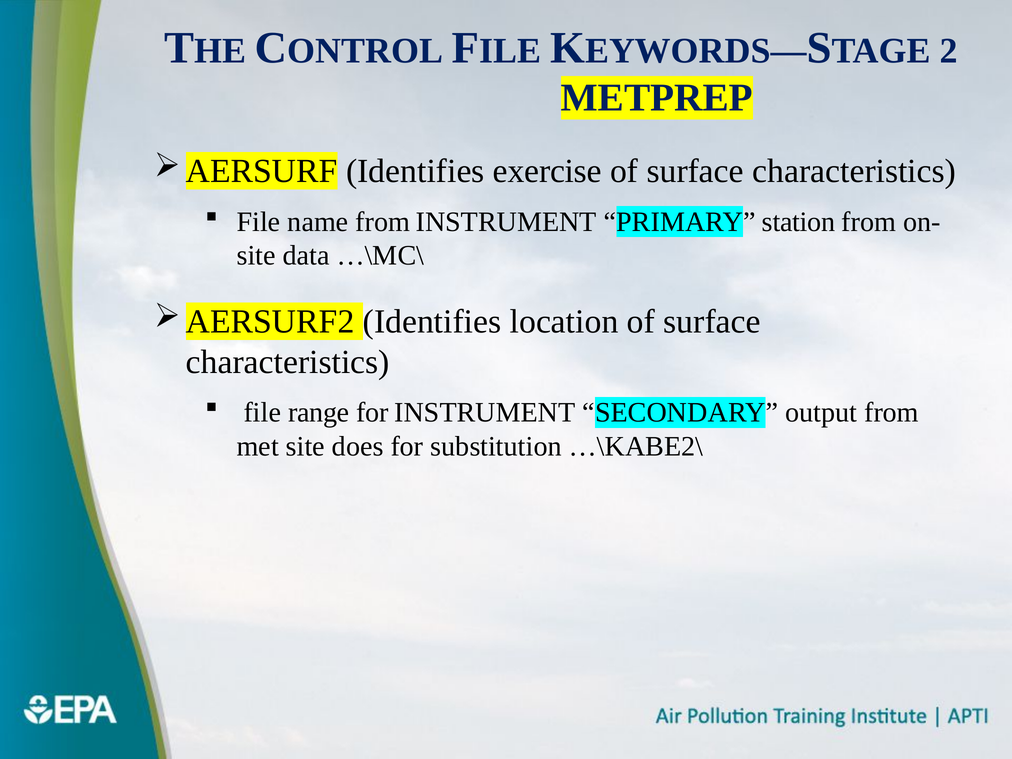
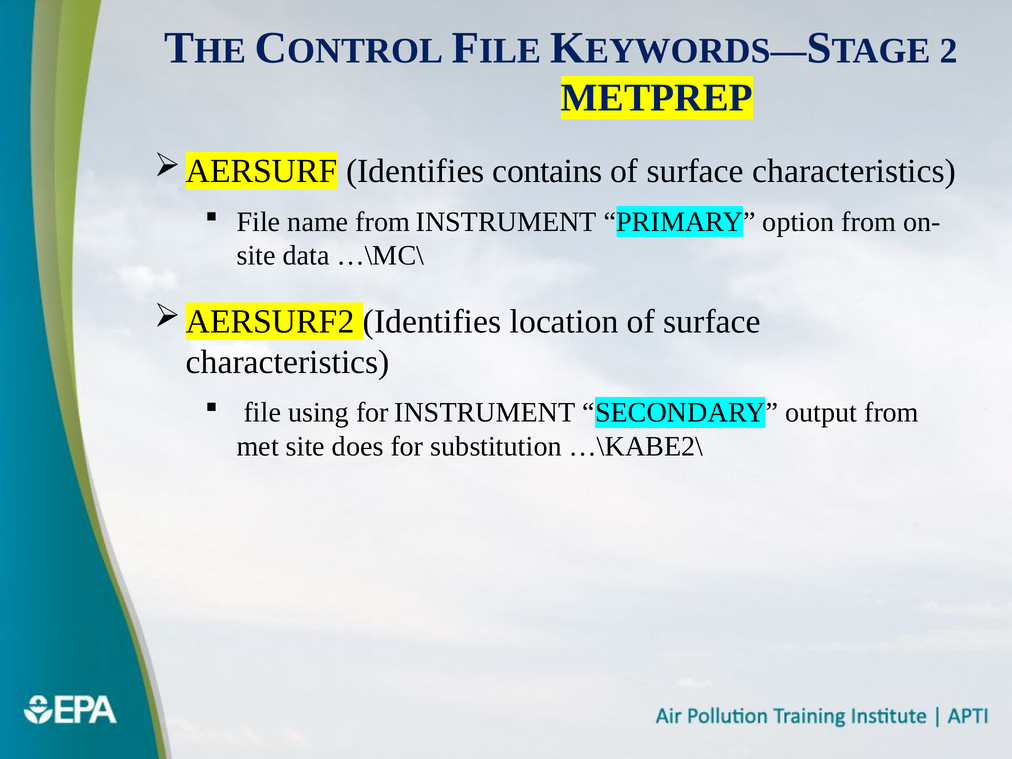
exercise: exercise -> contains (547, 171)
station: station -> option (798, 222)
range: range -> using (319, 413)
